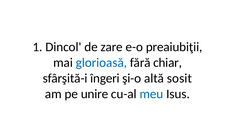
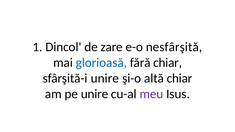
preaiubiţii: preaiubiţii -> nesfârşită (174, 47)
sfârşită-i îngeri: îngeri -> unire (105, 78)
altă sosit: sosit -> chiar (180, 78)
meu colour: blue -> purple (151, 94)
